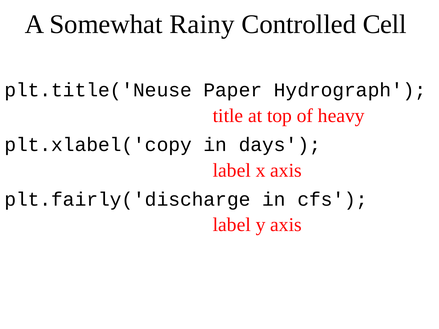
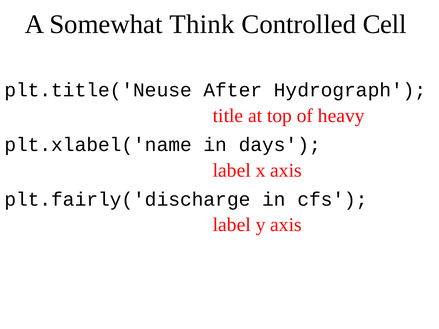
Rainy: Rainy -> Think (202, 24)
Paper: Paper -> After (233, 90)
plt.xlabel('copy: plt.xlabel('copy -> plt.xlabel('name (98, 145)
